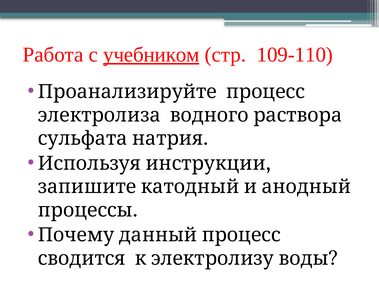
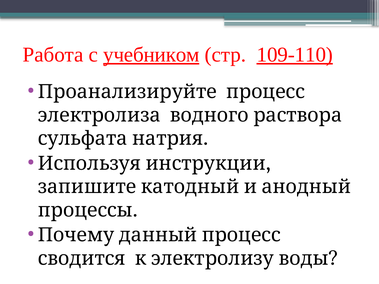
109-110 underline: none -> present (295, 55)
